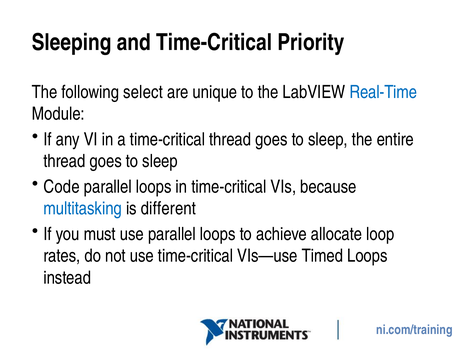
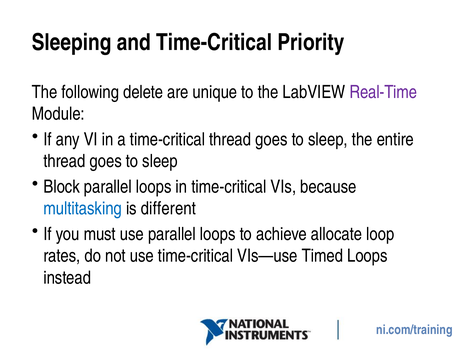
select: select -> delete (143, 92)
Real-Time colour: blue -> purple (383, 92)
Code: Code -> Block (62, 186)
